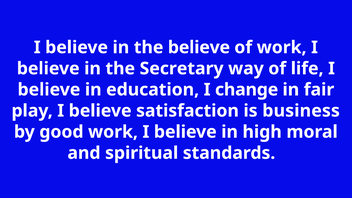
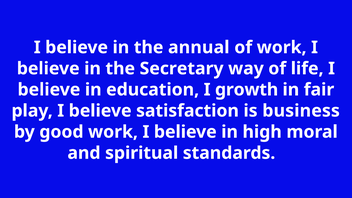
the believe: believe -> annual (199, 47)
change: change -> growth (247, 90)
